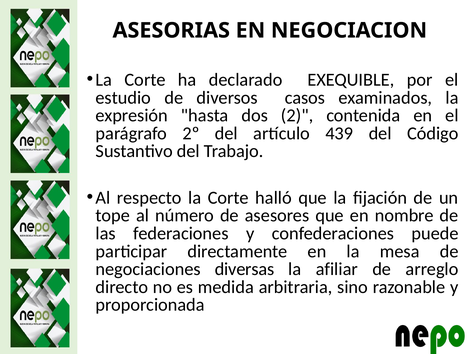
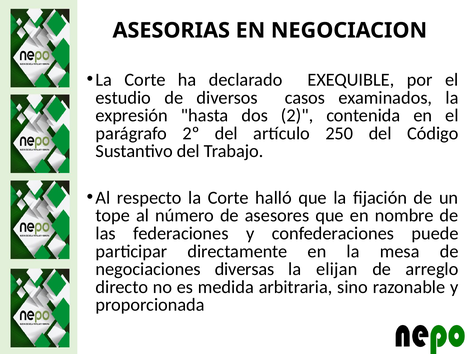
439: 439 -> 250 (339, 133)
afiliar: afiliar -> elijan (337, 269)
